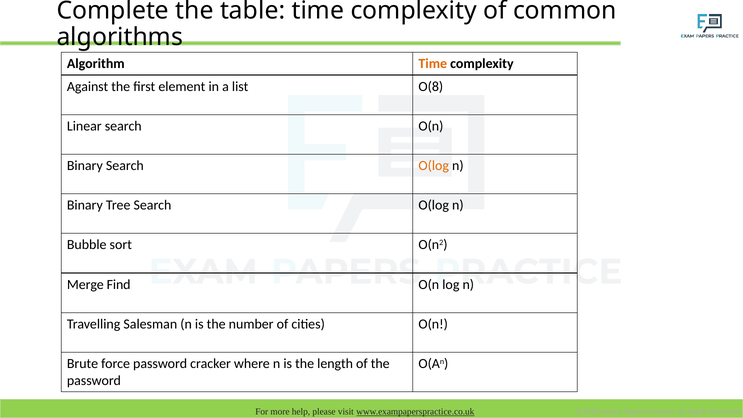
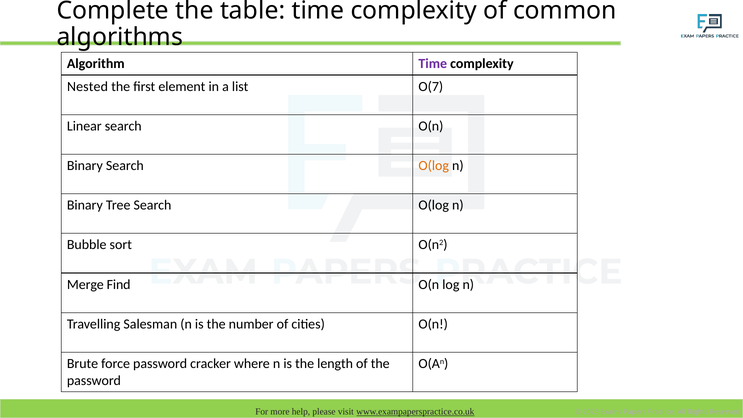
Time colour: orange -> purple (433, 64)
Against: Against -> Nested (87, 86)
O(8: O(8 -> O(7 (431, 86)
